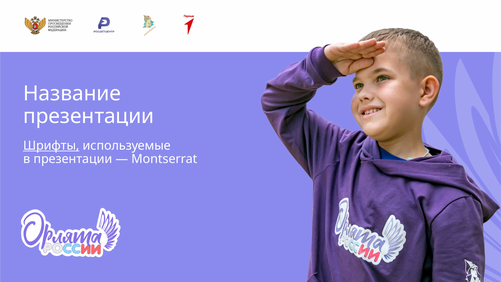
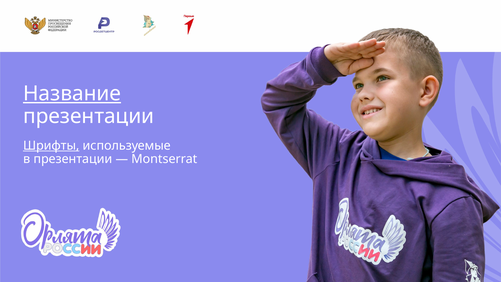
Название underline: none -> present (72, 94)
